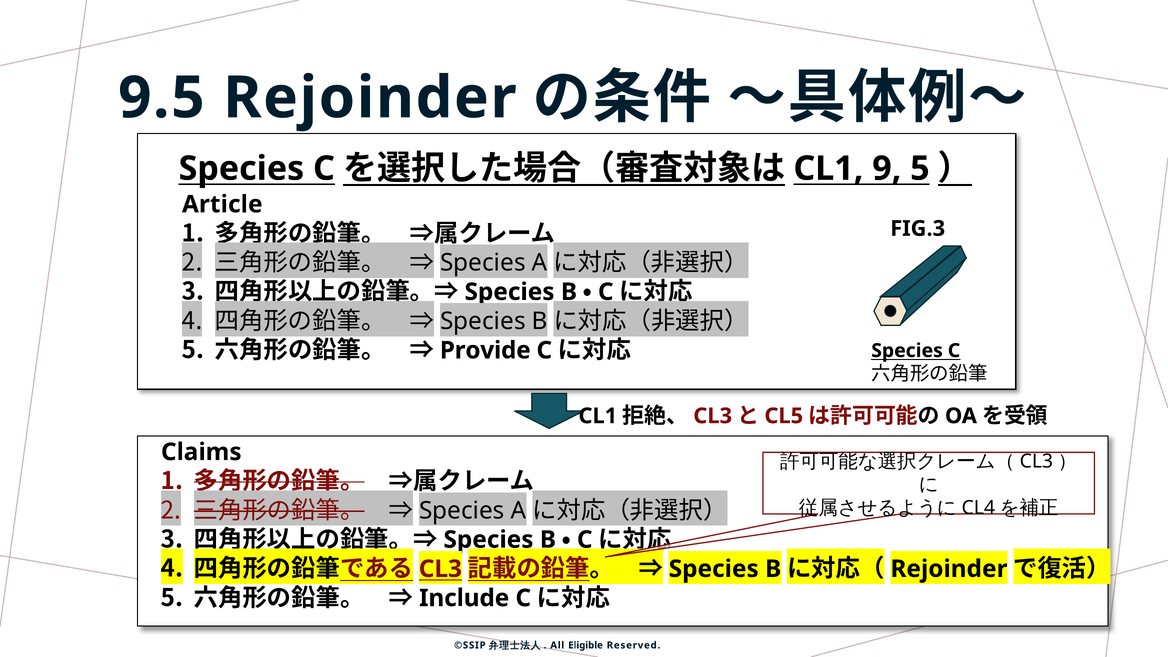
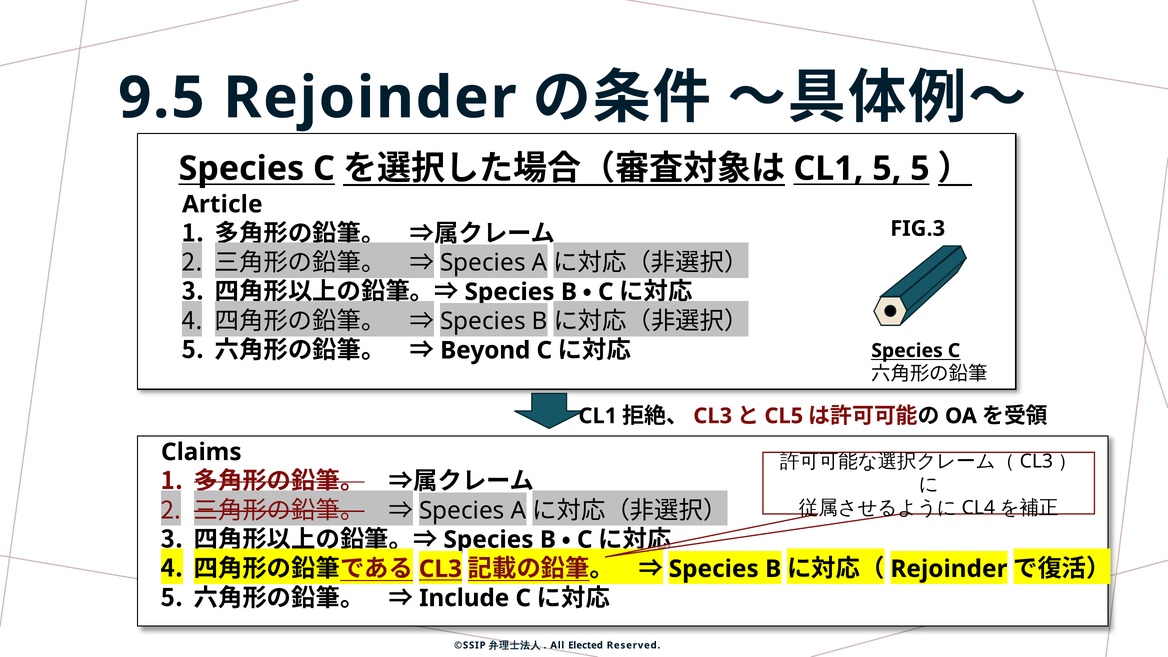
9: 9 -> 5 (887, 169)
Provide: Provide -> Beyond (485, 350)
Eligible: Eligible -> Elected (586, 645)
